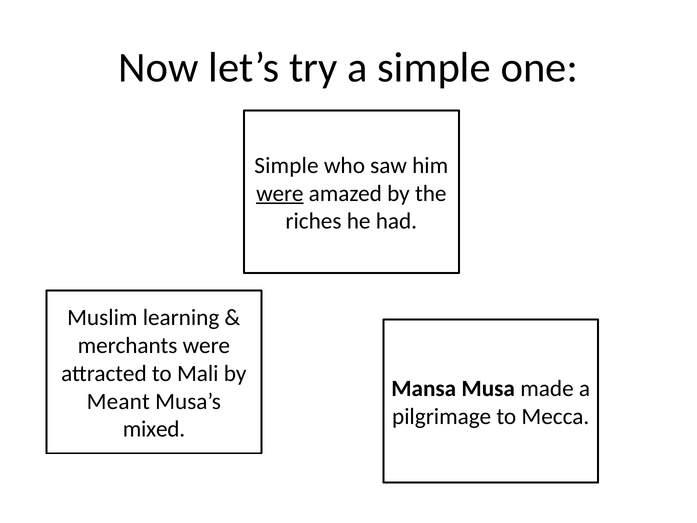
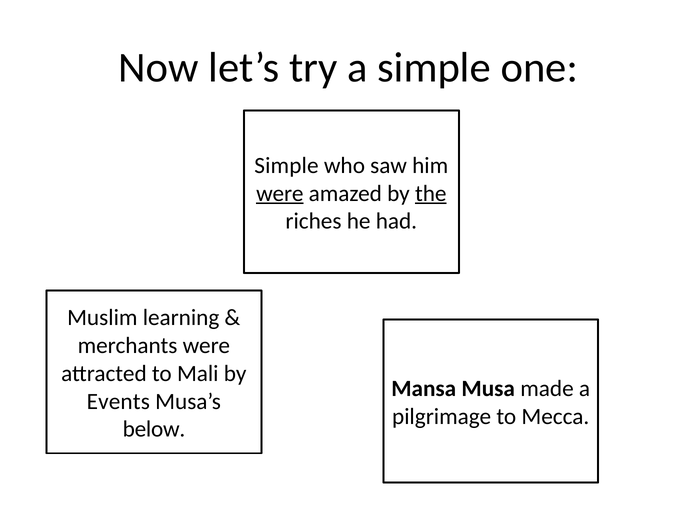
the underline: none -> present (431, 193)
Meant: Meant -> Events (118, 401)
mixed: mixed -> below (154, 429)
